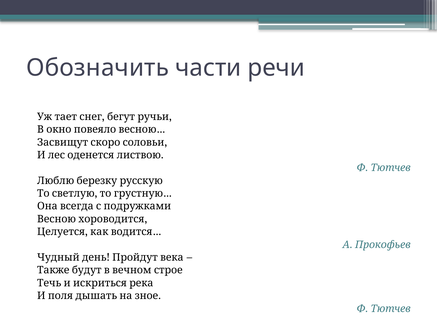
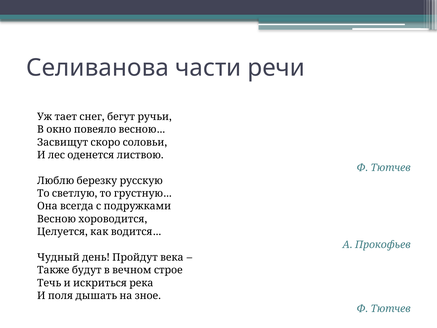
Обозначить: Обозначить -> Селиванова (98, 68)
